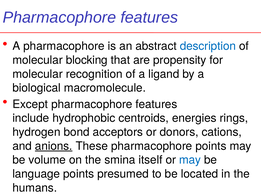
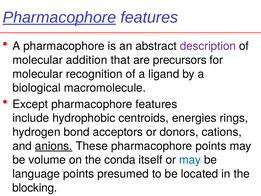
Pharmacophore underline: none -> present (59, 17)
description colour: blue -> purple (208, 46)
blocking: blocking -> addition (87, 60)
propensity: propensity -> precursors (180, 60)
smina: smina -> conda (120, 160)
humans: humans -> blocking (35, 188)
